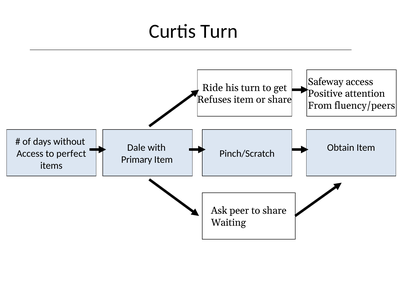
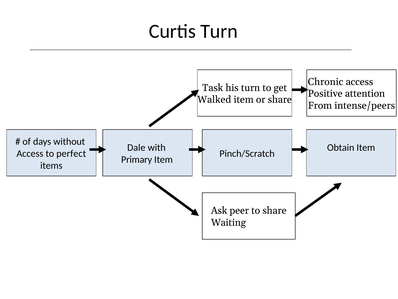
Safeway: Safeway -> Chronic (326, 82)
Ride: Ride -> Task (213, 88)
Refuses: Refuses -> Walked (214, 100)
fluency/peers: fluency/peers -> intense/peers (365, 105)
